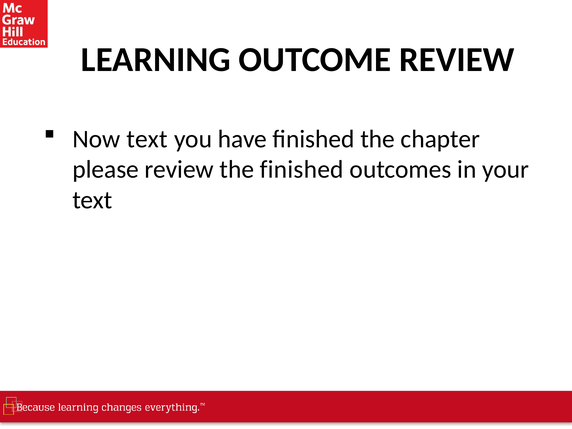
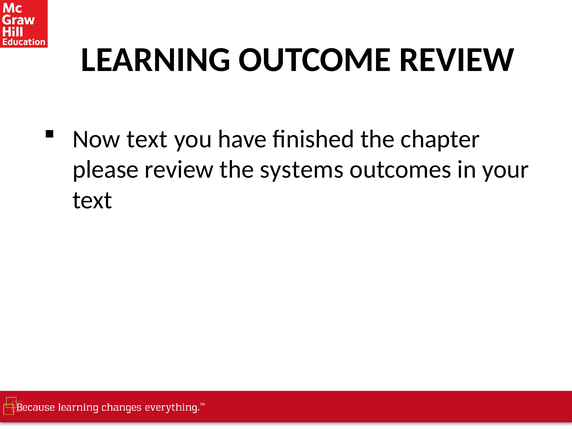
the finished: finished -> systems (302, 170)
